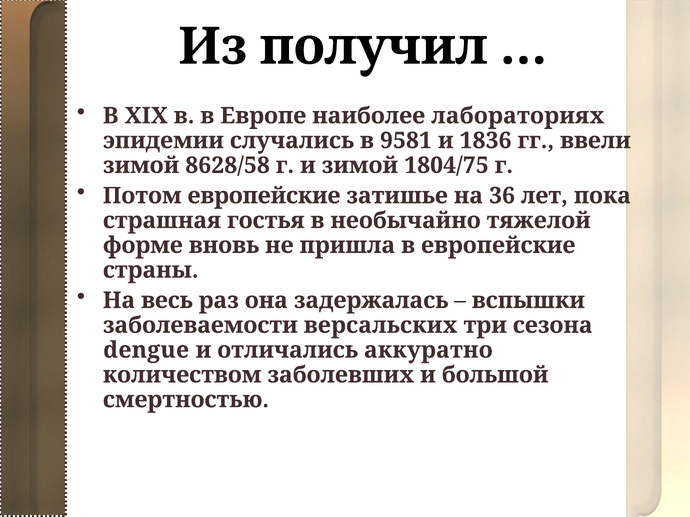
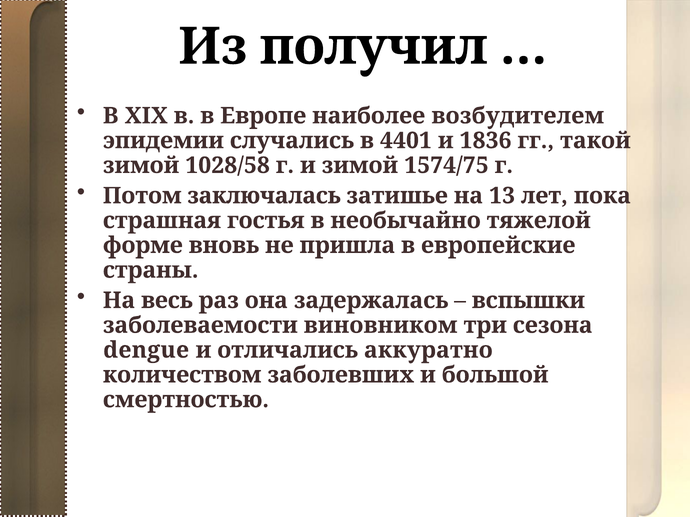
лабораториях: лабораториях -> возбудителем (518, 116)
9581: 9581 -> 4401 (406, 141)
ввели: ввели -> такой (595, 141)
8628/58: 8628/58 -> 1028/58 (228, 166)
1804/75: 1804/75 -> 1574/75 (446, 166)
Потом европейские: европейские -> заключалась (264, 196)
36: 36 -> 13 (502, 196)
версальских: версальских -> виновником (381, 326)
